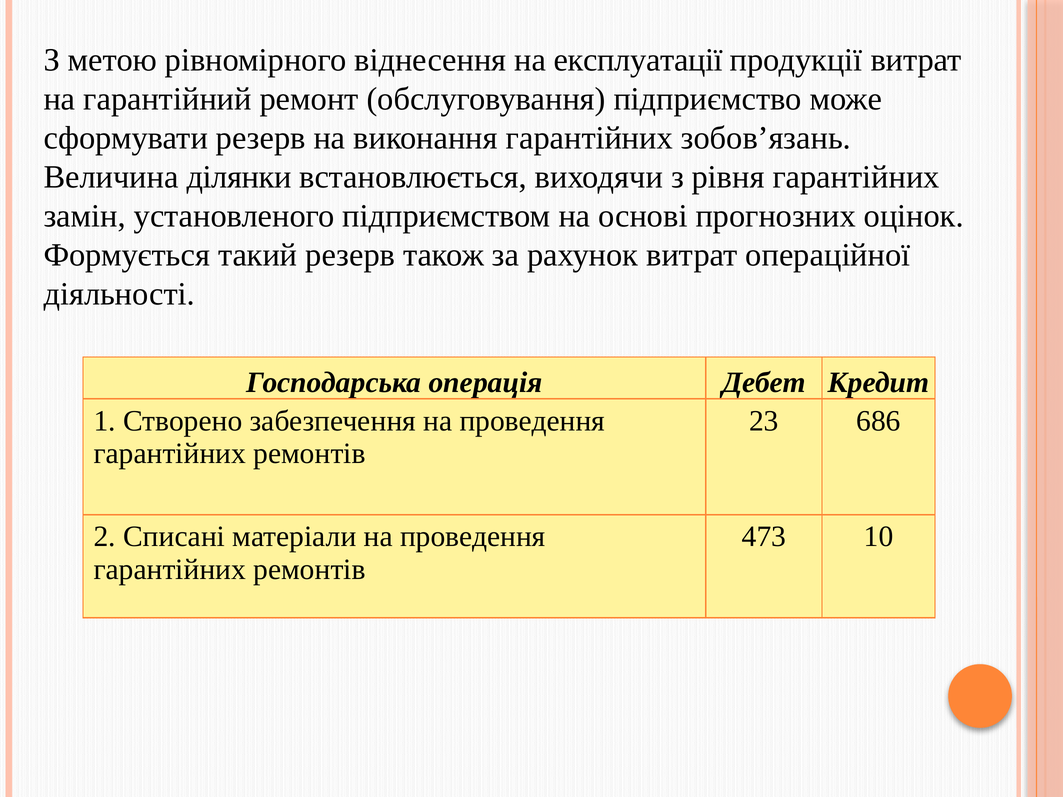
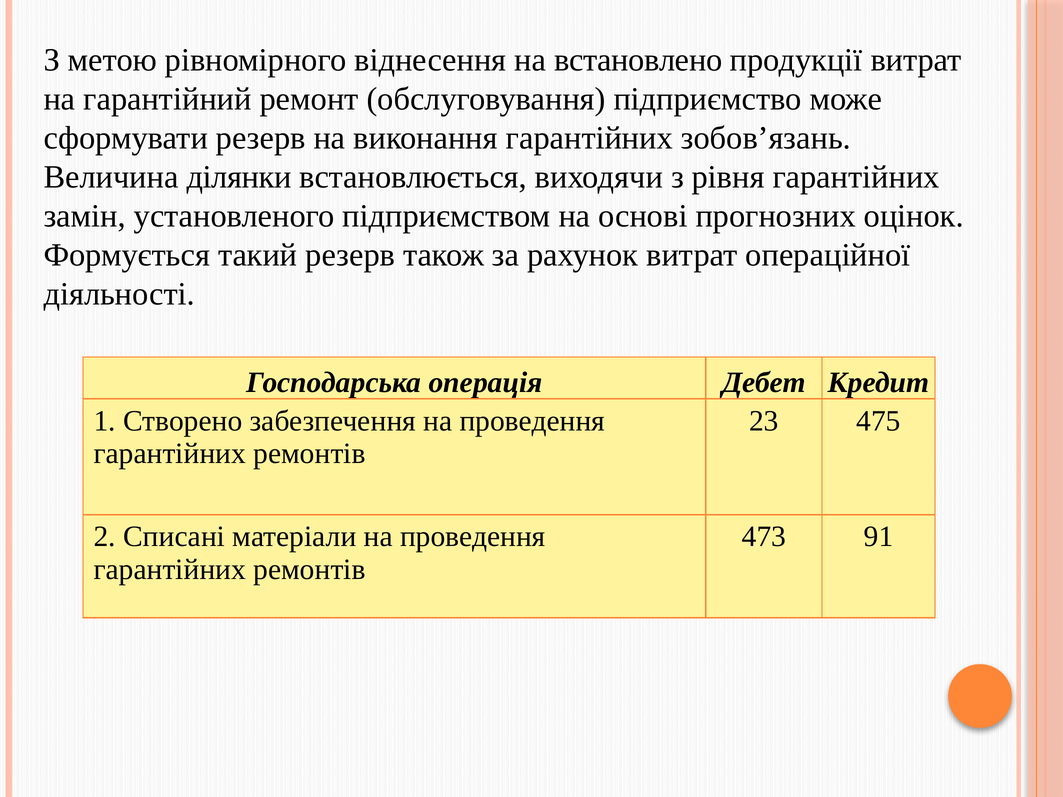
експлуатації: експлуатації -> встановлено (638, 60)
686: 686 -> 475 (879, 421)
10: 10 -> 91 (879, 537)
